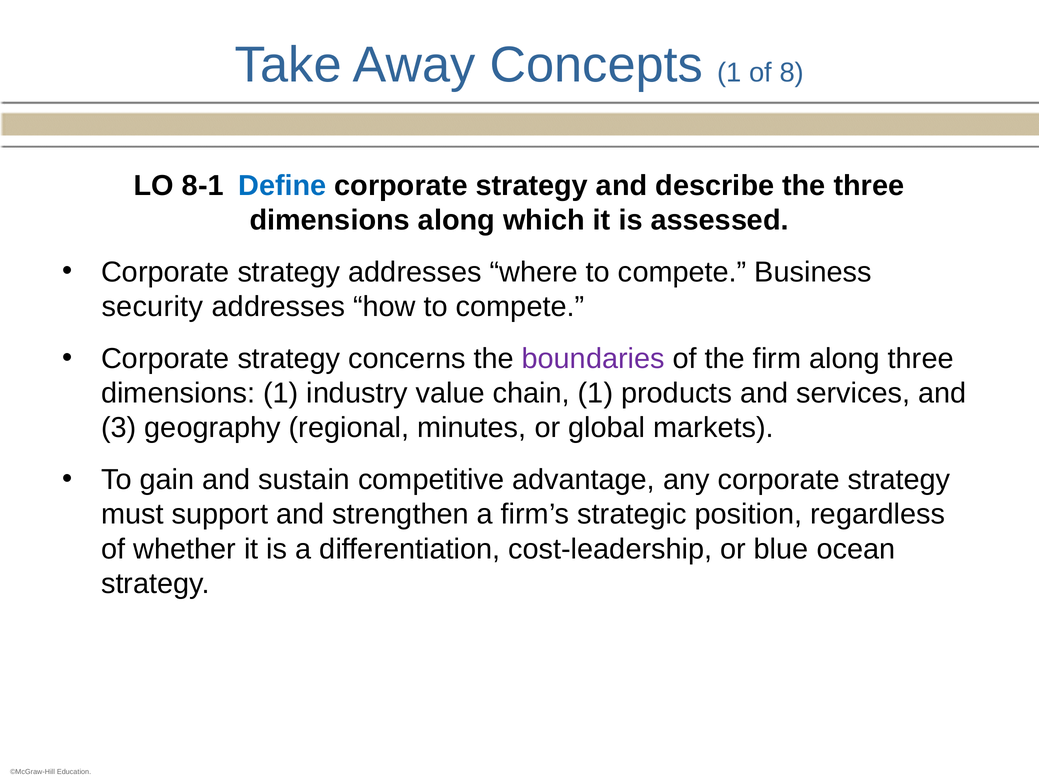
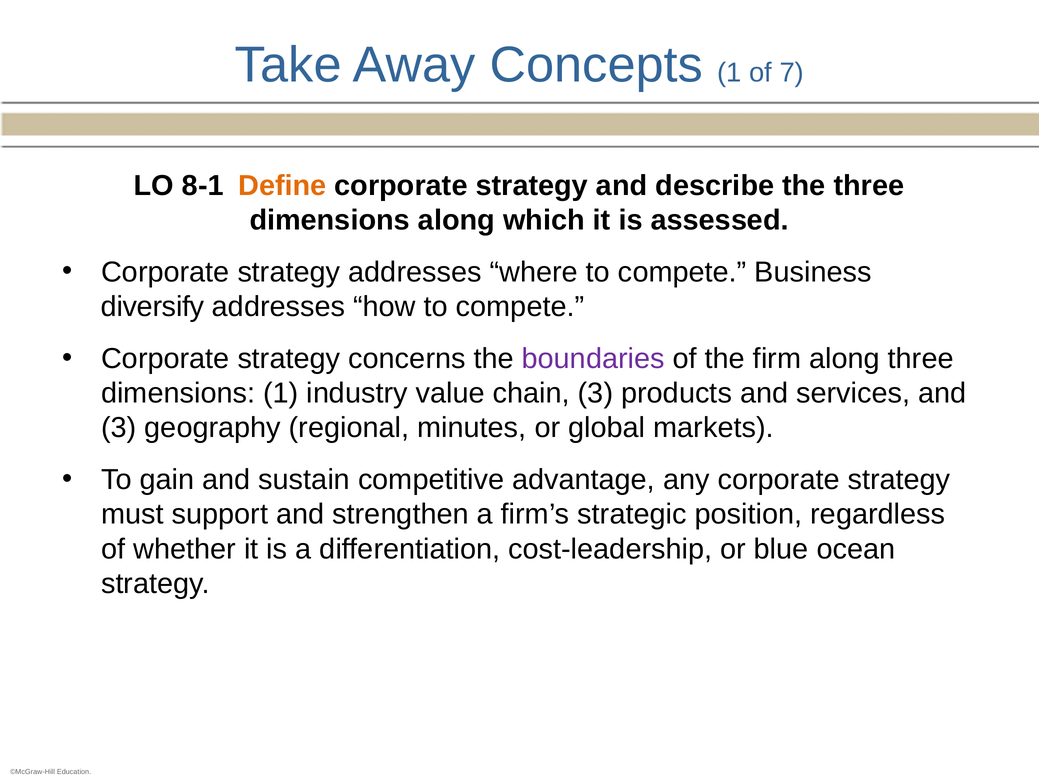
8: 8 -> 7 (792, 73)
Define colour: blue -> orange (282, 186)
security: security -> diversify (153, 307)
chain 1: 1 -> 3 (596, 393)
